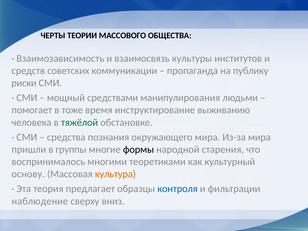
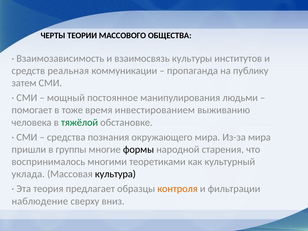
советских: советских -> реальная (68, 71)
риски: риски -> затем (24, 83)
средствами: средствами -> постоянное (113, 98)
инструктирование: инструктирование -> инвестированием (155, 110)
основу: основу -> уклада (28, 174)
культура colour: orange -> black (115, 174)
контроля colour: blue -> orange (178, 189)
